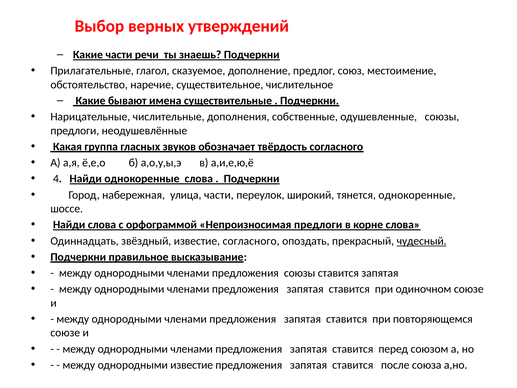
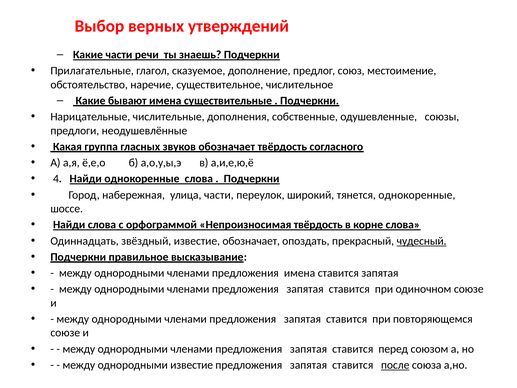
Непроизносимая предлоги: предлоги -> твёрдость (318, 225)
известие согласного: согласного -> обозначает (251, 241)
предложения союзы: союзы -> имена (300, 273)
после underline: none -> present (395, 365)
